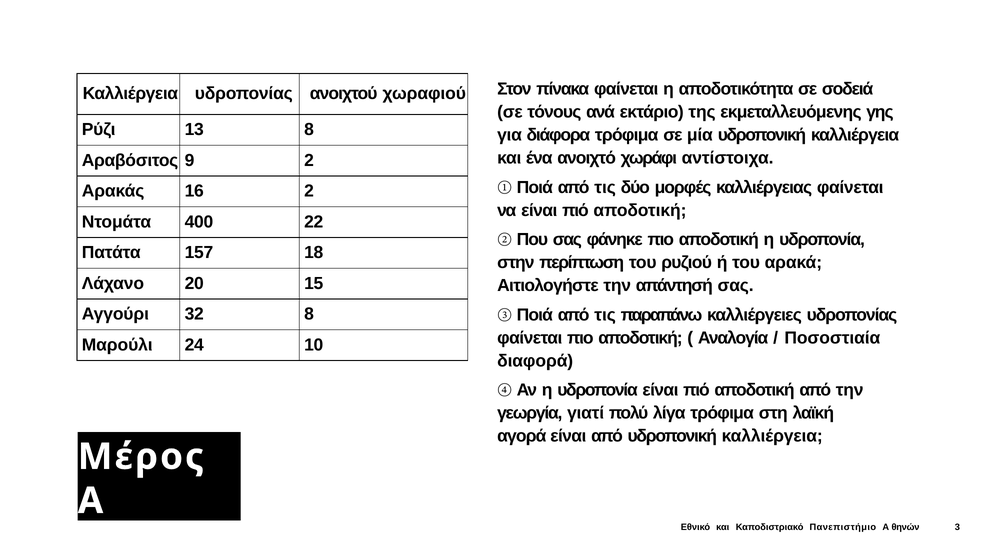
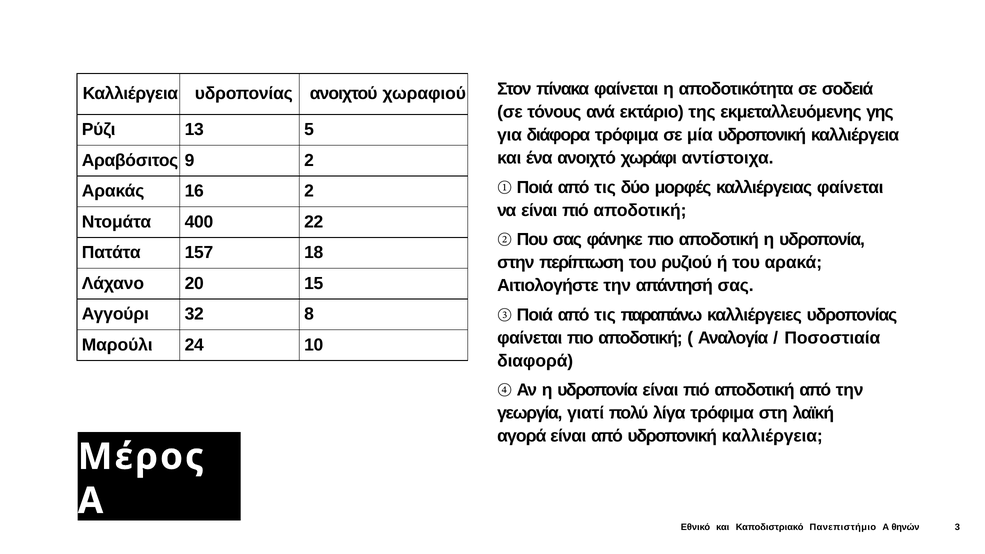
13 8: 8 -> 5 (309, 130)
